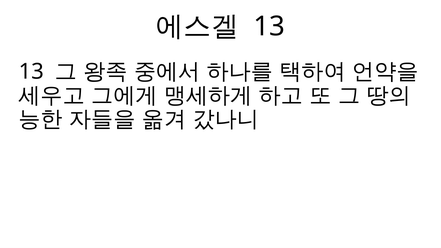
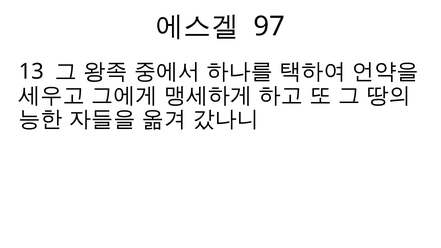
13: 13 -> 97 (269, 27)
